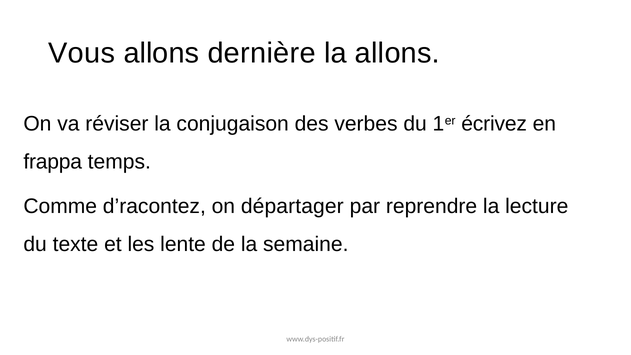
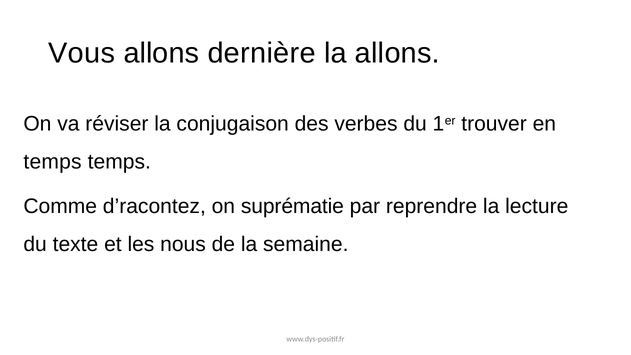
écrivez: écrivez -> trouver (494, 124)
frappa: frappa -> temps (53, 162)
départager: départager -> suprématie (292, 206)
lente: lente -> nous (183, 244)
